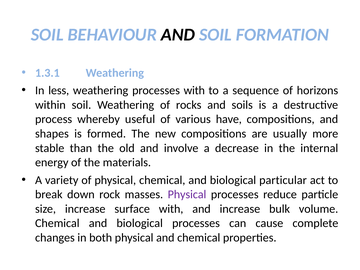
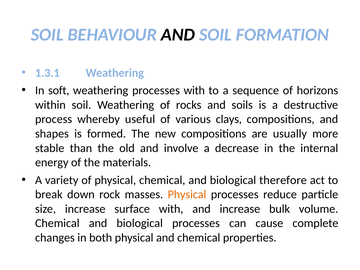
less: less -> soft (59, 90)
have: have -> clays (229, 119)
particular: particular -> therefore (283, 180)
Physical colour: purple -> orange (187, 194)
